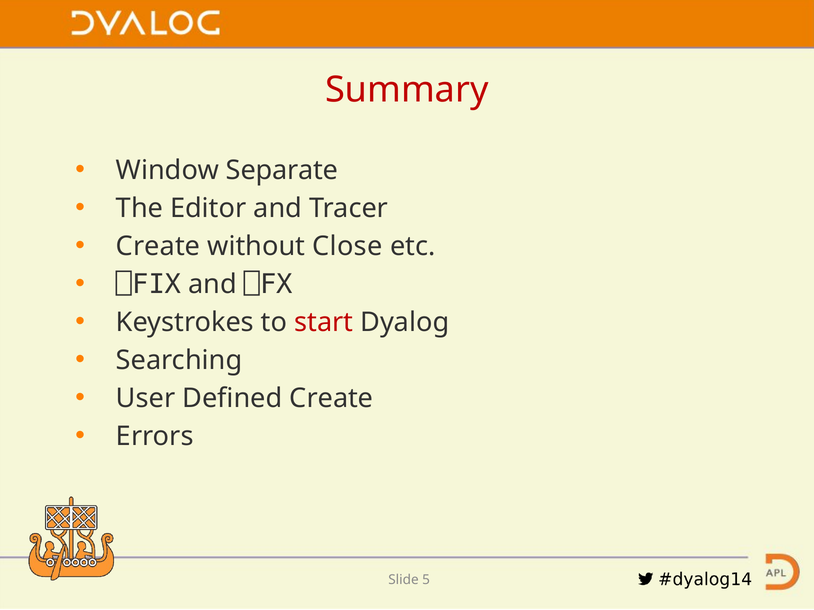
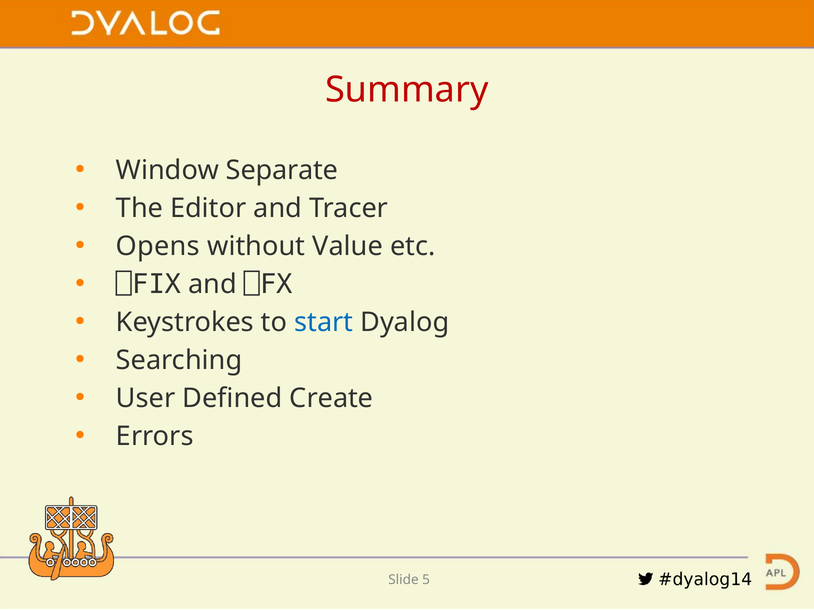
Create: Create -> Opens (158, 247)
Close: Close -> Value (348, 247)
start colour: red -> blue (324, 323)
